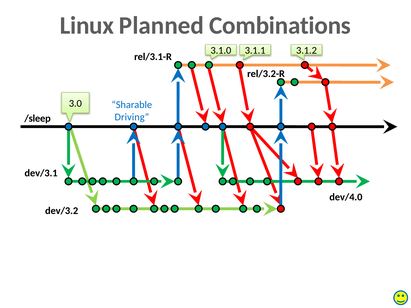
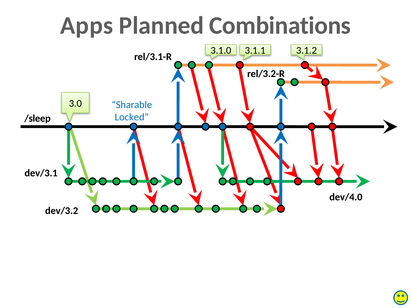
Linux: Linux -> Apps (87, 26)
Driving: Driving -> Locked (132, 117)
